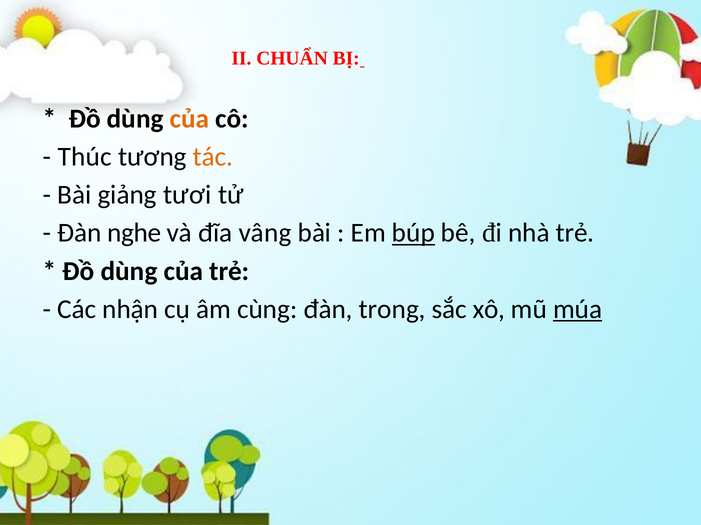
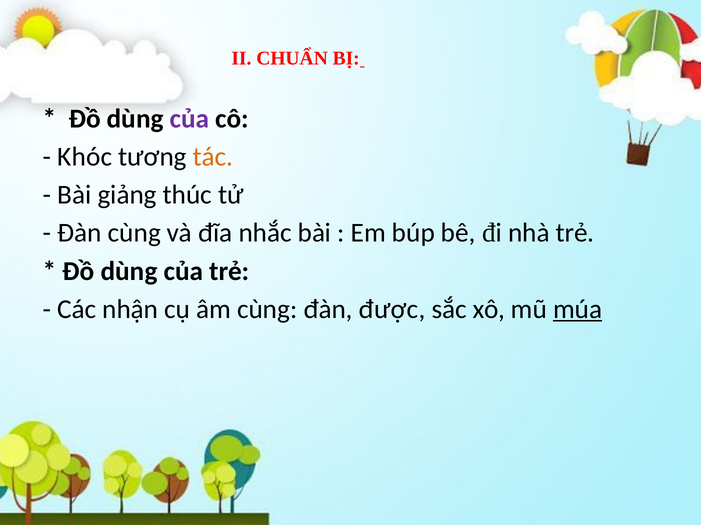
của colour: orange -> purple (189, 119)
Thúc: Thúc -> Khóc (85, 157)
tươi: tươi -> thúc (187, 195)
Đàn nghe: nghe -> cùng (134, 233)
vâng: vâng -> nhắc (265, 233)
búp underline: present -> none (413, 233)
trong: trong -> được (392, 310)
